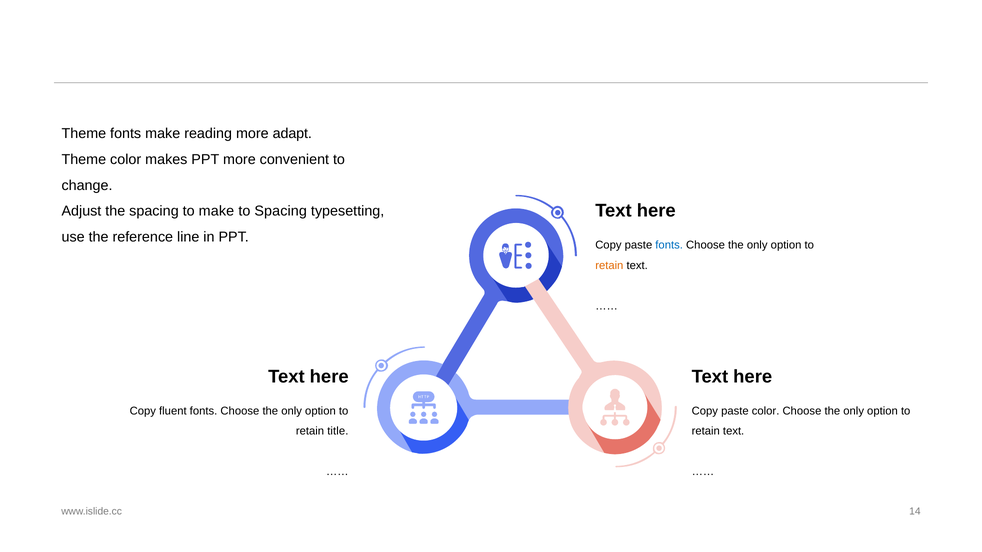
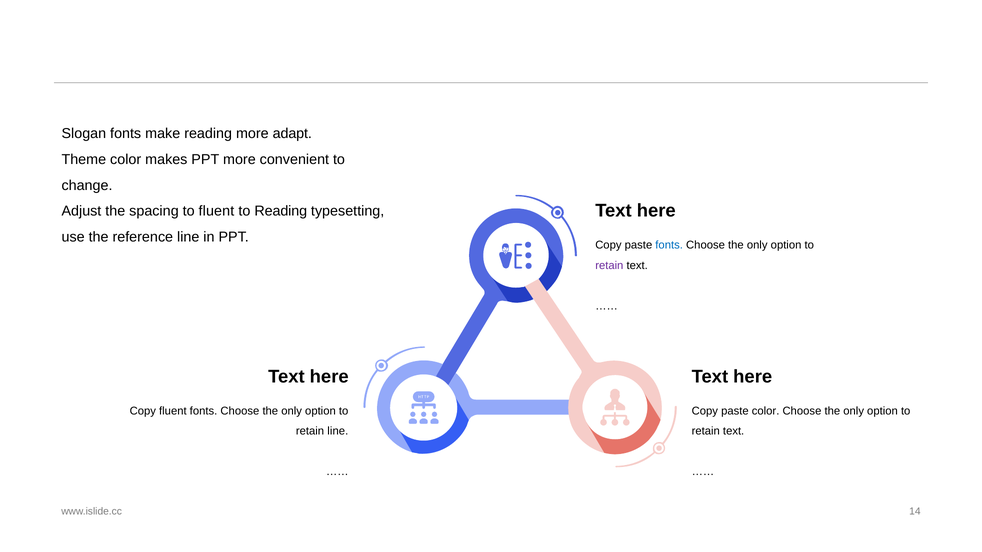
Theme: Theme -> Slogan (84, 134)
to make: make -> fluent (216, 211)
to Spacing: Spacing -> Reading (281, 211)
retain colour: orange -> purple (609, 266)
retain title: title -> line (338, 431)
